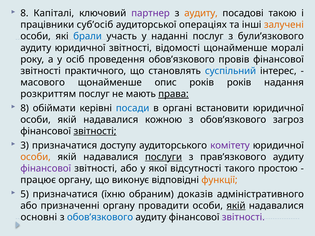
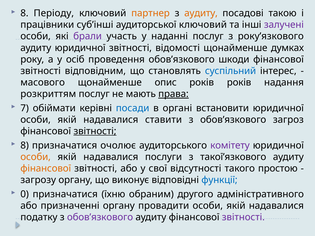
Капіталі: Капіталі -> Періоду (54, 13)
партнер colour: purple -> orange (151, 13)
суб’осіб: суб’осіб -> суб’інші (95, 25)
аудиторської операціях: операціях -> ключовий (203, 25)
залучені colour: orange -> purple (284, 25)
брали colour: blue -> purple (88, 36)
були’язкового: були’язкового -> року’язкового (271, 36)
моралі: моралі -> думках (287, 48)
провів: провів -> шкоди (234, 59)
практичного: практичного -> відповідним (95, 71)
8: 8 -> 7 (25, 108)
кожною: кожною -> ставити (164, 120)
3: 3 -> 8 (25, 146)
доступу: доступу -> очолює (118, 146)
послуги underline: present -> none (164, 157)
прав’язкового: прав’язкового -> такої’язкового (233, 157)
фінансової colour: purple -> orange (46, 169)
якої: якої -> свої (158, 169)
працює: працює -> загрозу (38, 180)
функції colour: orange -> blue (219, 180)
5: 5 -> 0 (25, 194)
доказів: доказів -> другого (195, 194)
якій underline: present -> none (236, 206)
основні: основні -> податку (39, 217)
обов’язкового colour: blue -> purple (100, 217)
